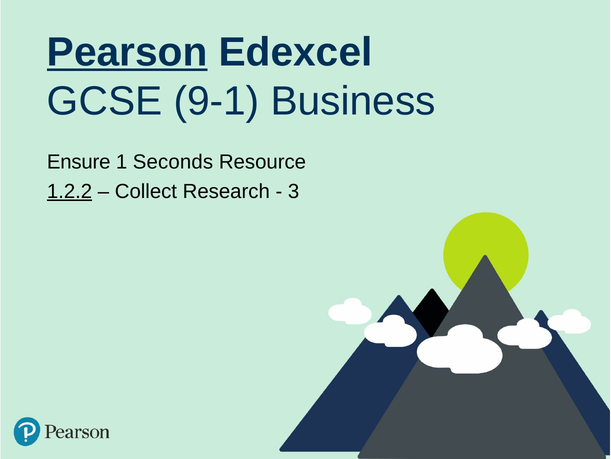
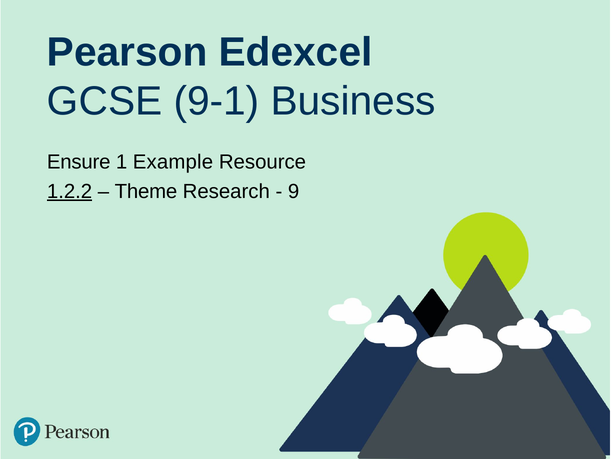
Pearson underline: present -> none (127, 52)
Seconds: Seconds -> Example (173, 162)
Collect: Collect -> Theme (146, 191)
3: 3 -> 9 (294, 191)
